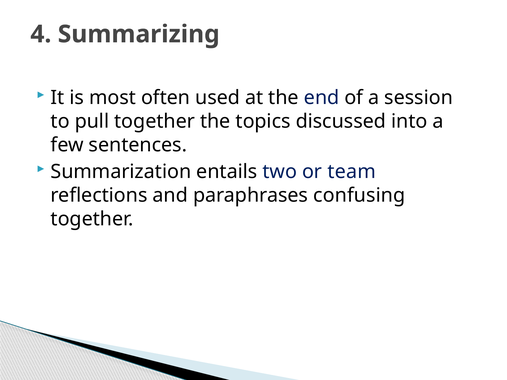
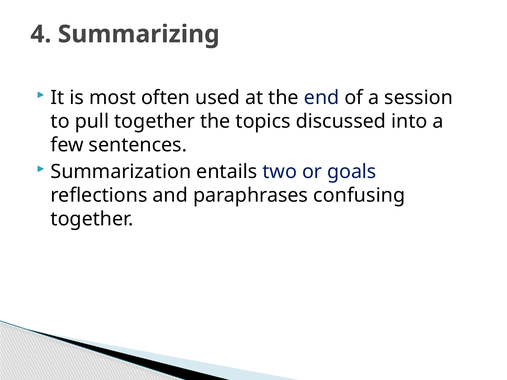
team: team -> goals (352, 172)
